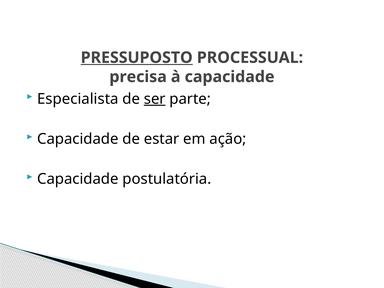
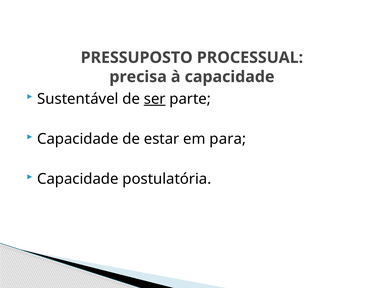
PRESSUPOSTO underline: present -> none (137, 58)
Especialista: Especialista -> Sustentável (78, 99)
ação: ação -> para (228, 139)
